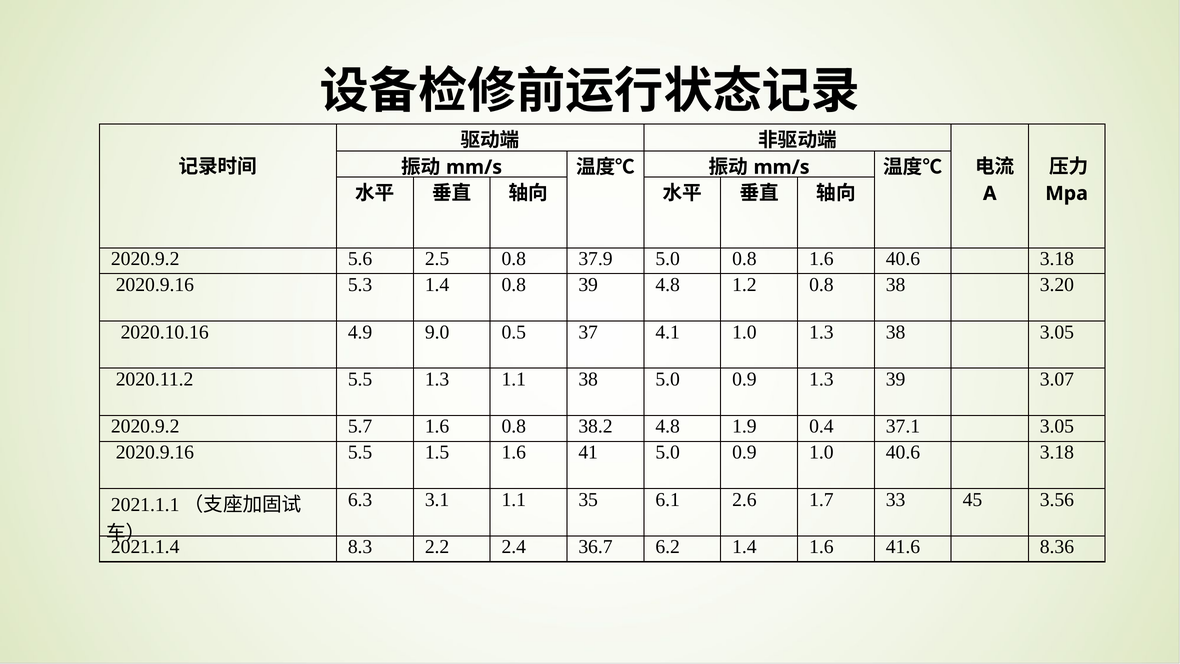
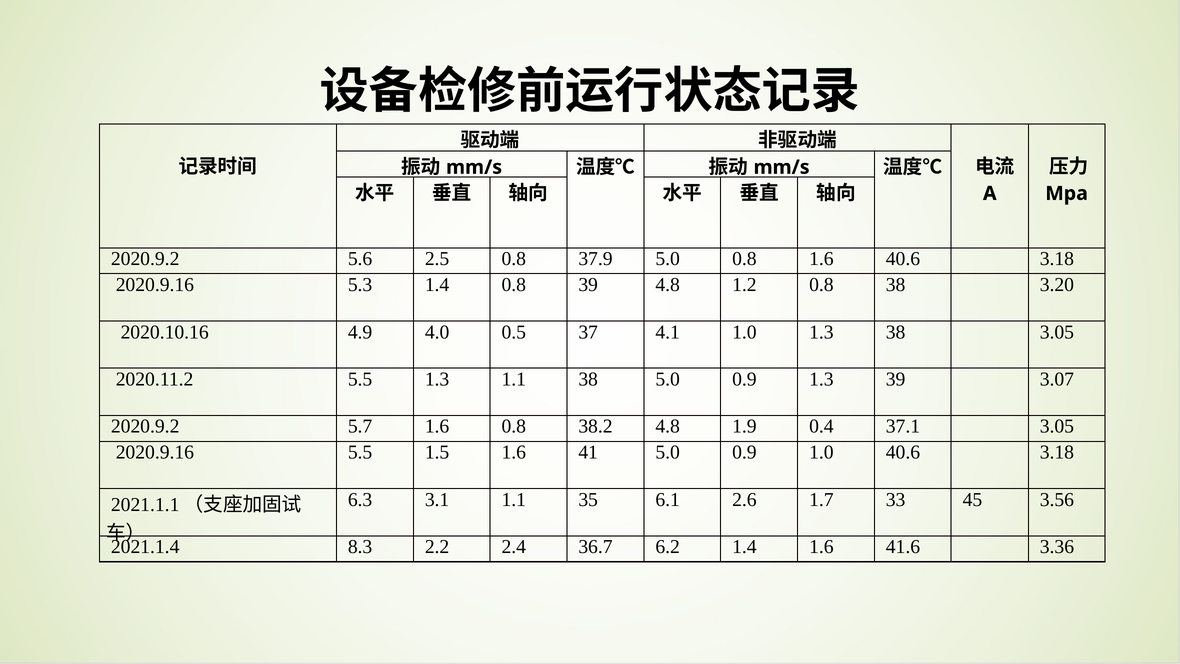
9.0: 9.0 -> 4.0 (437, 332)
8.36: 8.36 -> 3.36 (1057, 547)
